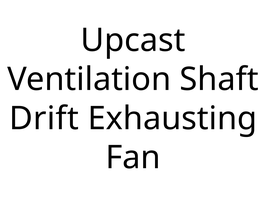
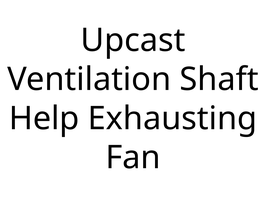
Drift: Drift -> Help (44, 118)
